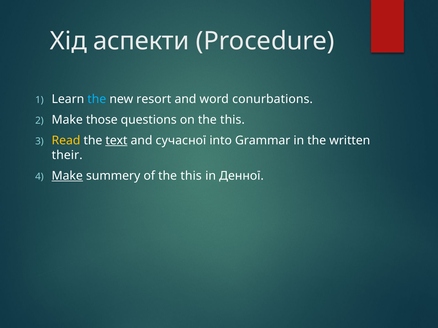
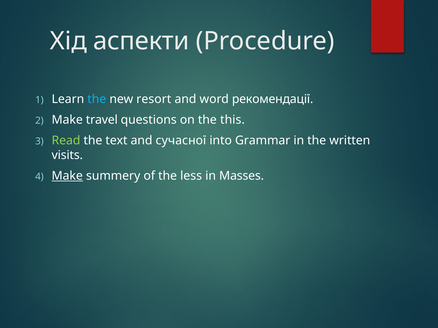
conurbations: conurbations -> рекомендації (273, 99)
those: those -> travel (102, 120)
Read colour: yellow -> light green (66, 141)
text underline: present -> none (116, 141)
their: their -> visits (67, 155)
of the this: this -> less (191, 176)
Денної: Денної -> Masses (242, 176)
